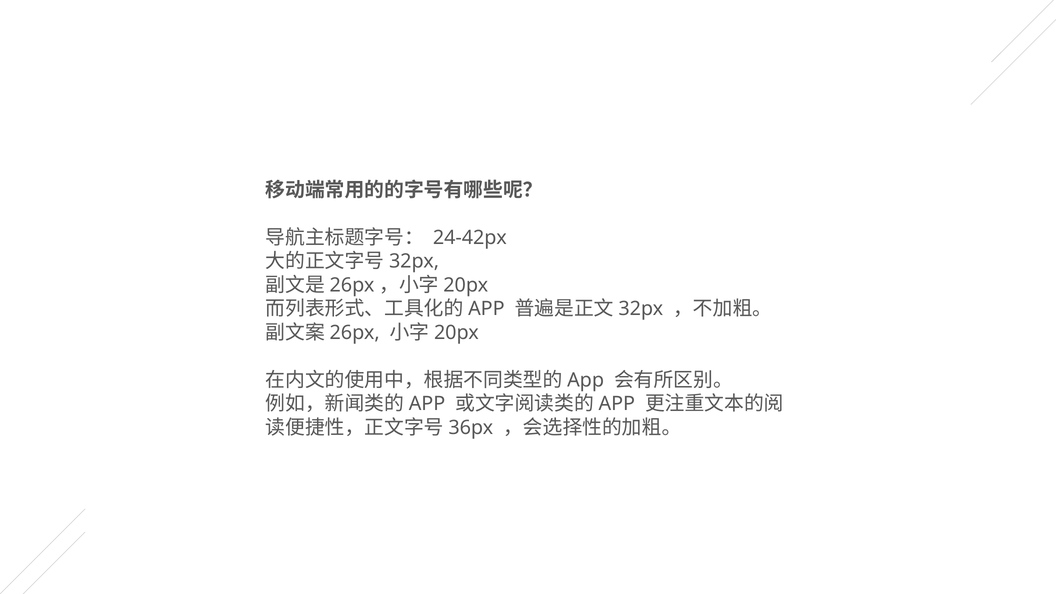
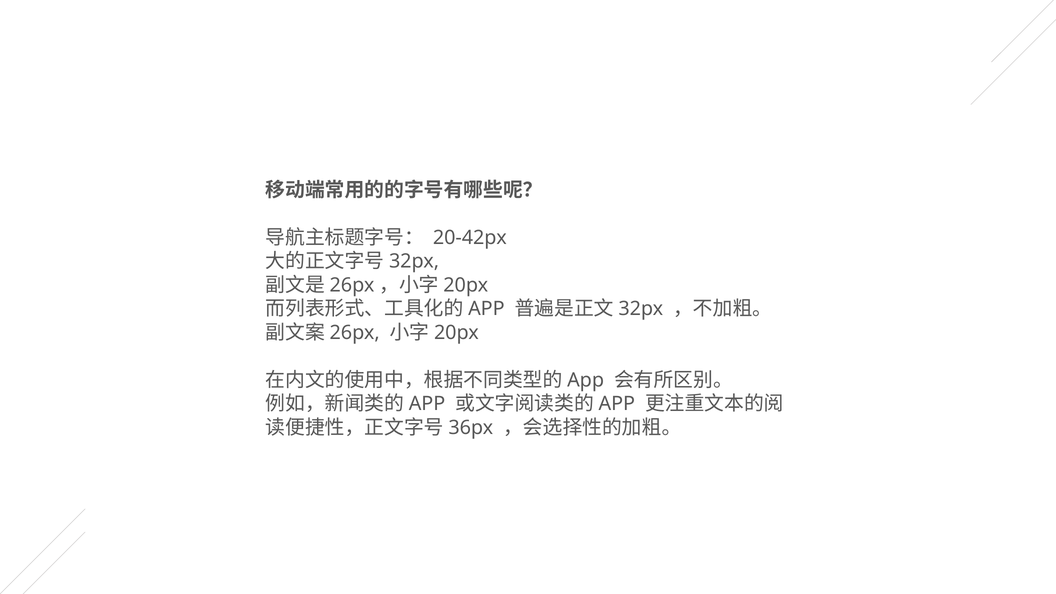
24-42px: 24-42px -> 20-42px (470, 237)
